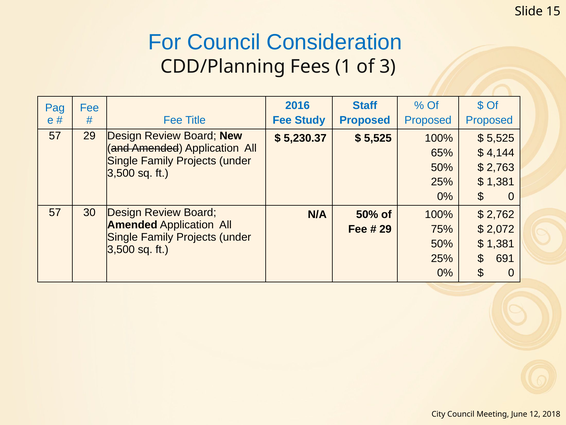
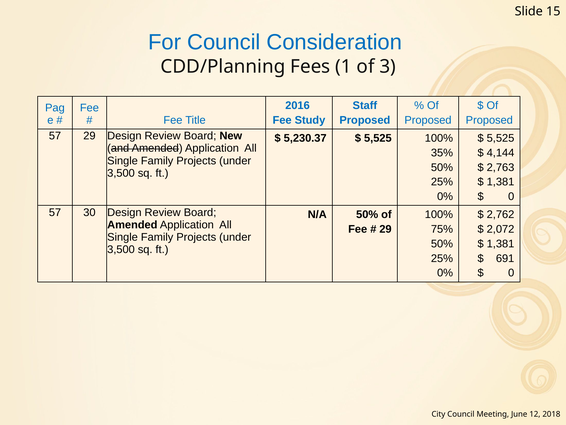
65%: 65% -> 35% (442, 153)
